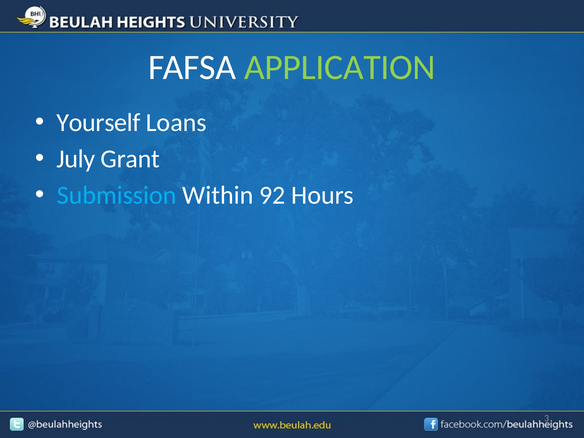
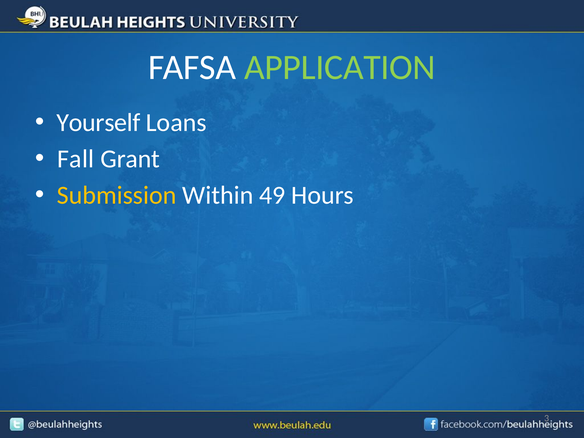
July: July -> Fall (76, 159)
Submission colour: light blue -> yellow (117, 195)
92: 92 -> 49 (272, 195)
